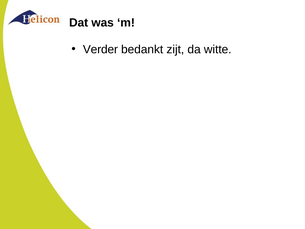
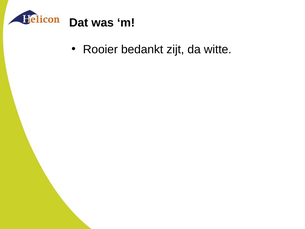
Verder: Verder -> Rooier (100, 49)
